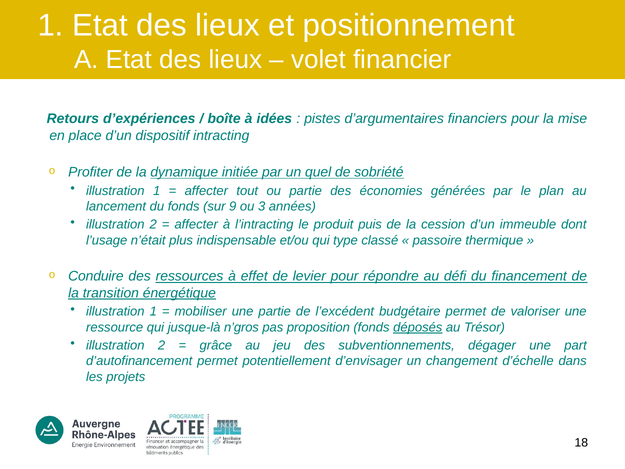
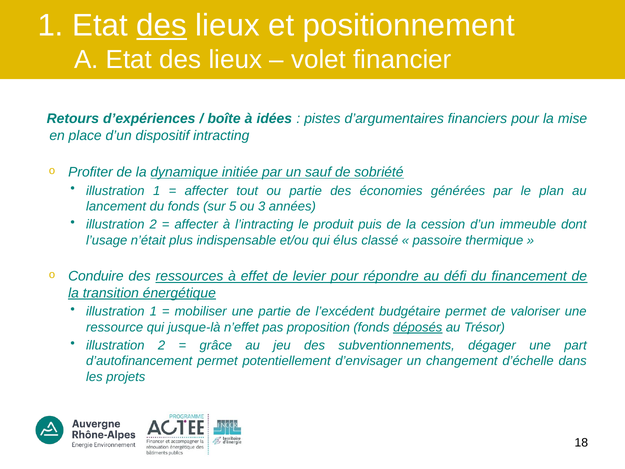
des underline: none -> present (162, 26)
quel: quel -> sauf (318, 172)
9: 9 -> 5 (233, 206)
type: type -> élus (345, 240)
n’gros: n’gros -> n’effet (241, 327)
